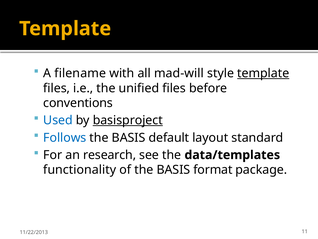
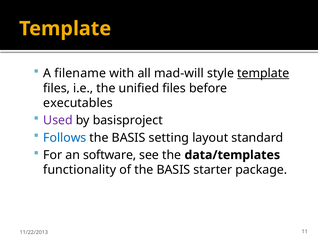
conventions: conventions -> executables (78, 103)
Used colour: blue -> purple (58, 120)
basisproject underline: present -> none (128, 120)
default: default -> setting (169, 137)
research: research -> software (110, 155)
format: format -> starter (213, 169)
